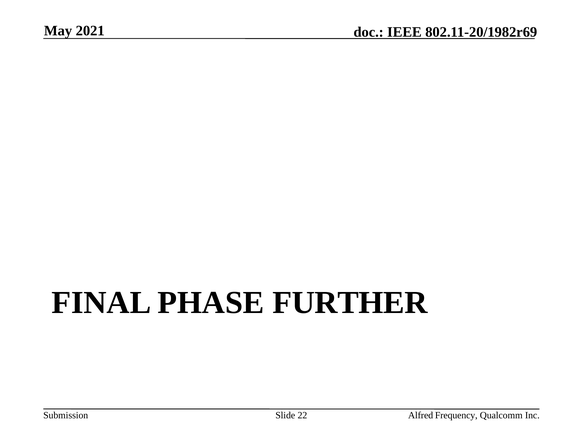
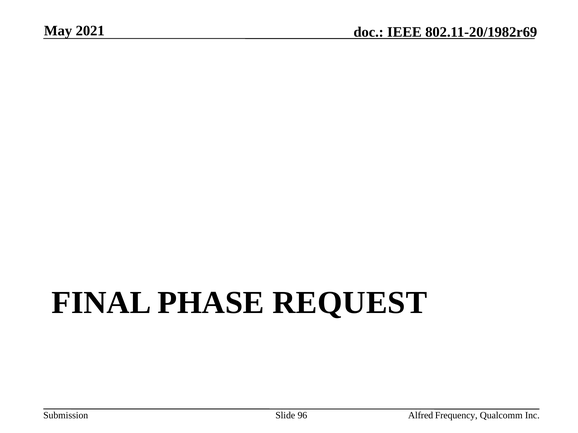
FURTHER: FURTHER -> REQUEST (350, 303)
22: 22 -> 96 (302, 416)
